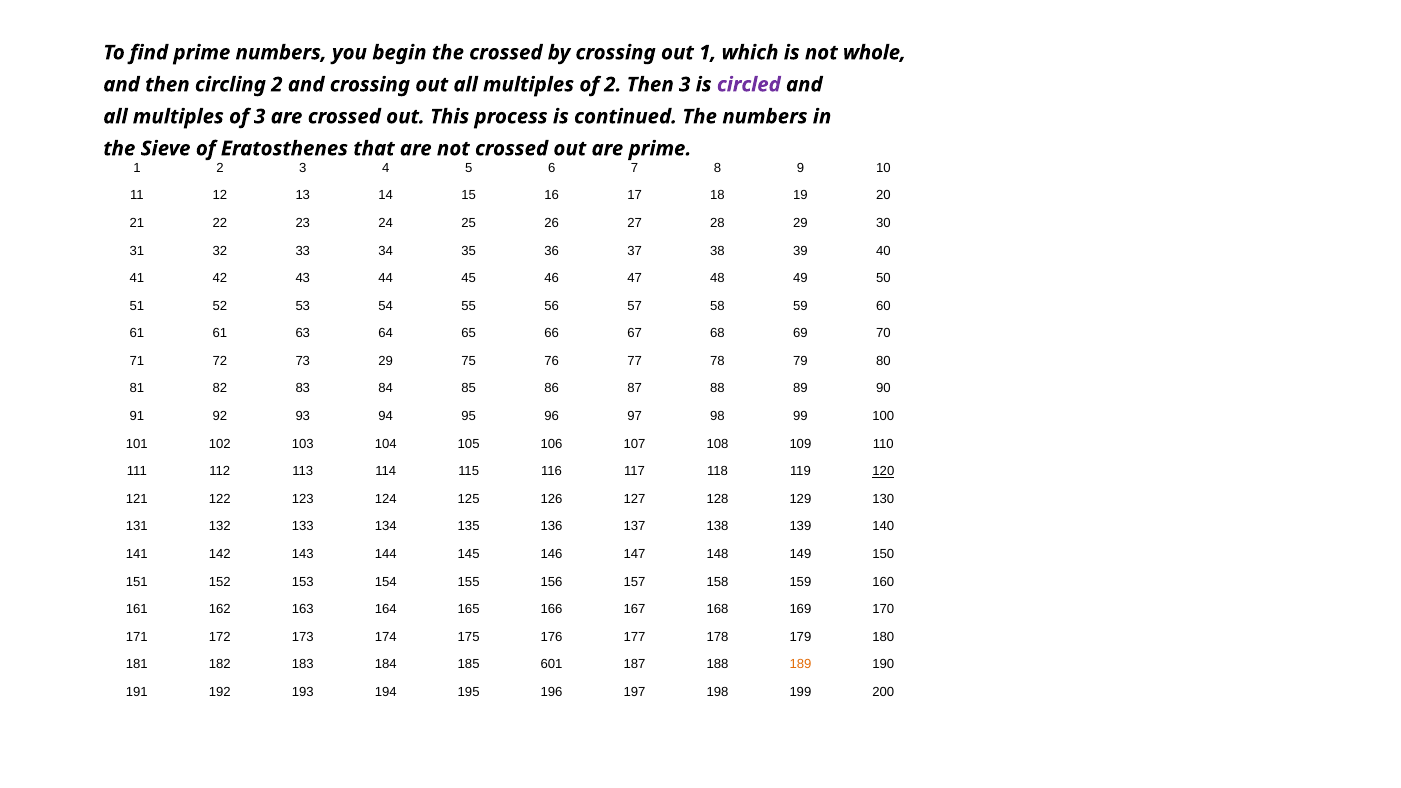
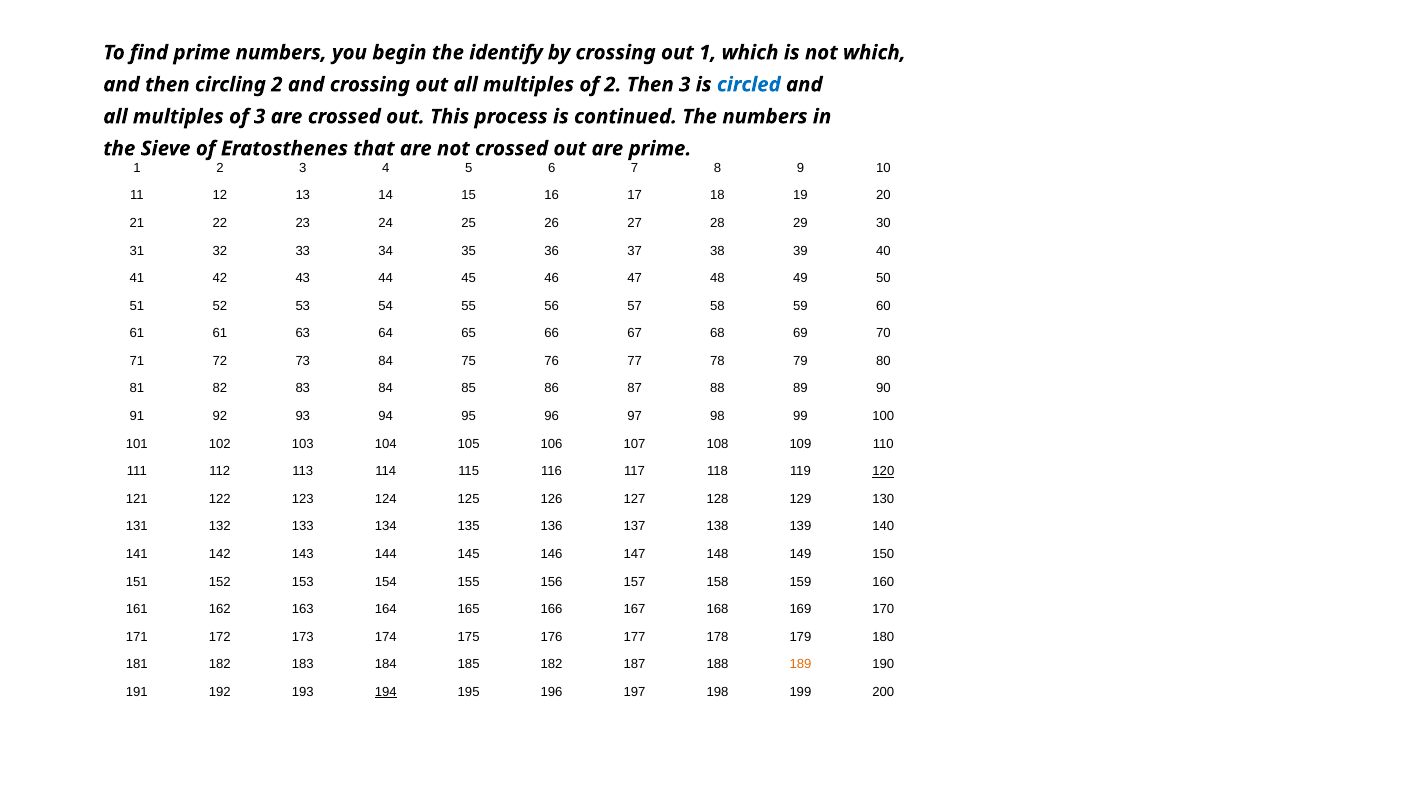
the crossed: crossed -> identify (506, 53)
not whole: whole -> which (874, 53)
circled colour: purple -> blue (749, 85)
73 29: 29 -> 84 (386, 361)
185 601: 601 -> 182 (552, 665)
194 underline: none -> present (386, 692)
